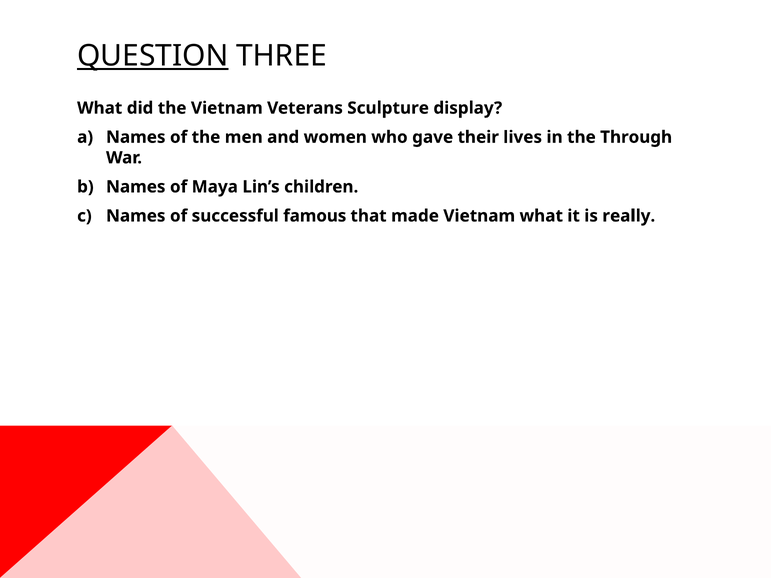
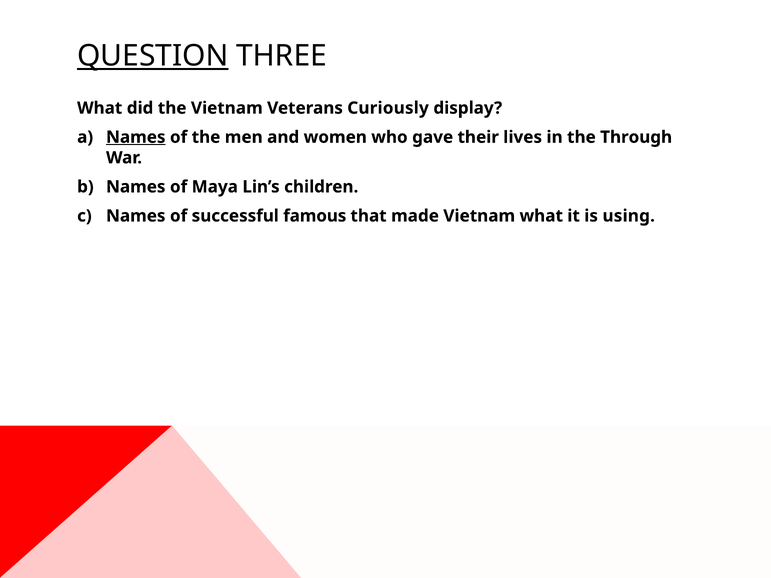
Sculpture: Sculpture -> Curiously (388, 108)
Names underline: none -> present (136, 137)
really: really -> using (629, 216)
